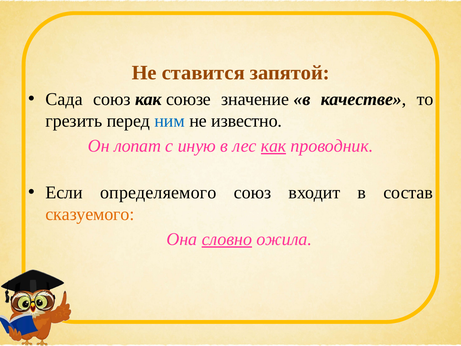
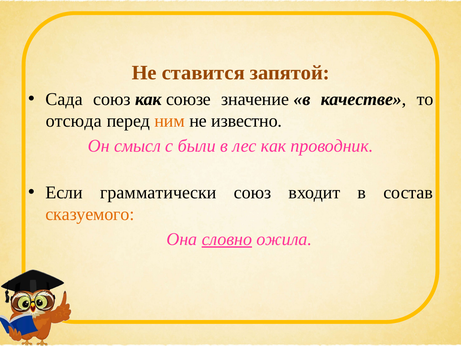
грезить: грезить -> отсюда (74, 121)
ним colour: blue -> orange (170, 121)
лопат: лопат -> смысл (138, 146)
иную: иную -> были (197, 146)
как underline: present -> none (274, 146)
определяемого: определяемого -> грамматически (158, 192)
